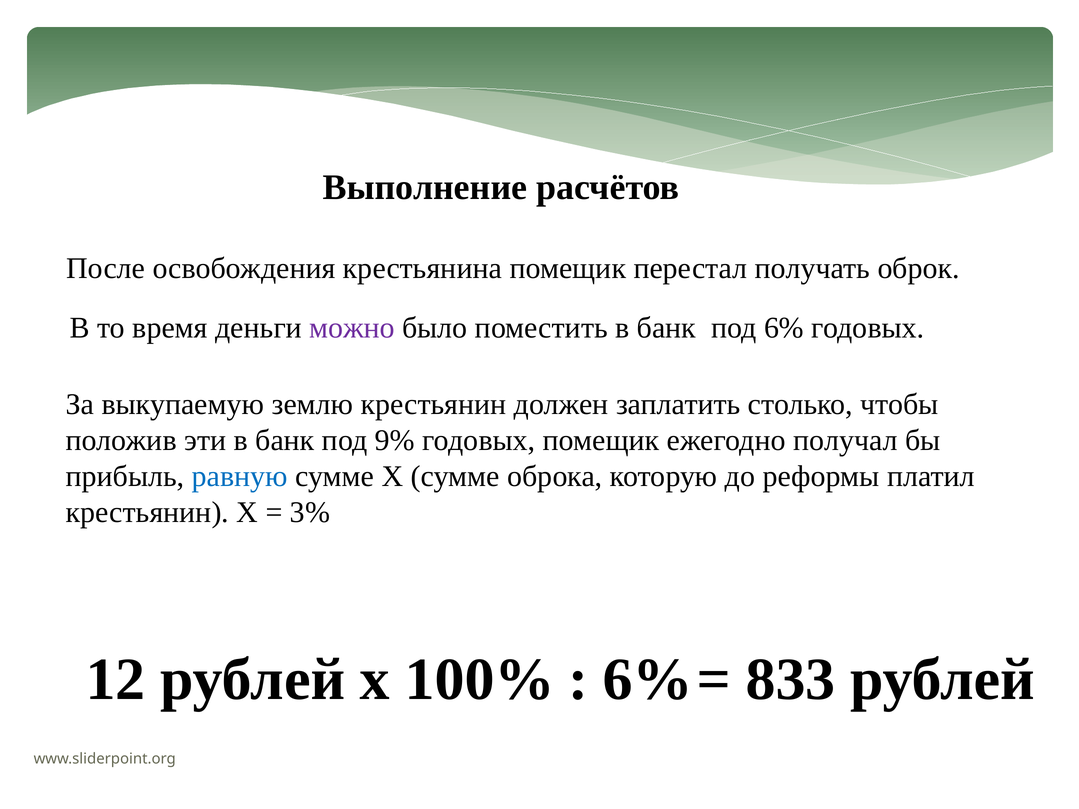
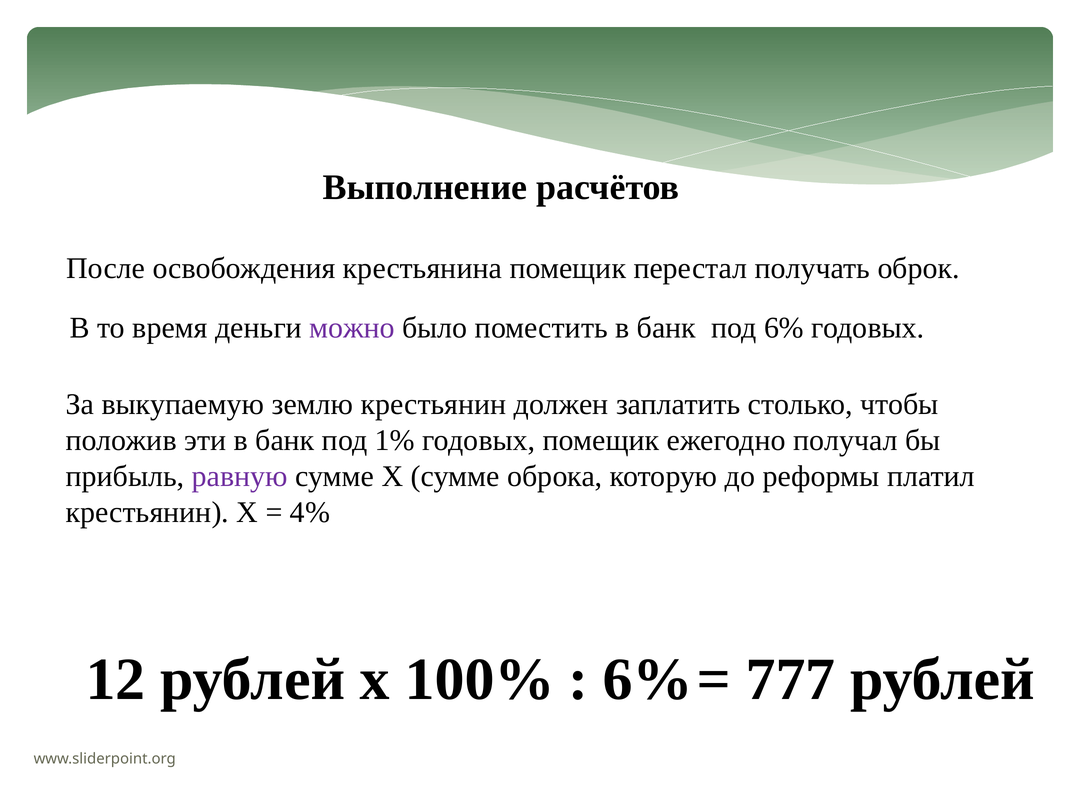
9%: 9% -> 1% (395, 440)
равную colour: blue -> purple (240, 476)
3%: 3% -> 4% (310, 512)
833: 833 -> 777 (791, 680)
